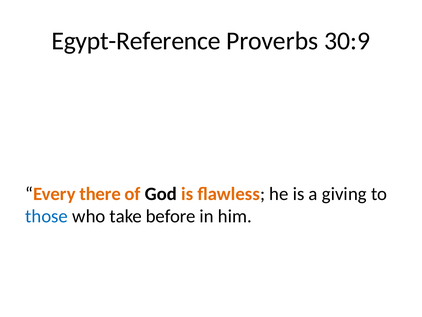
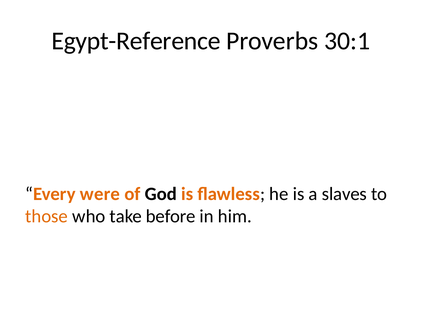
30:9: 30:9 -> 30:1 (347, 41)
there: there -> were (100, 194)
giving: giving -> slaves (344, 194)
those colour: blue -> orange (47, 216)
